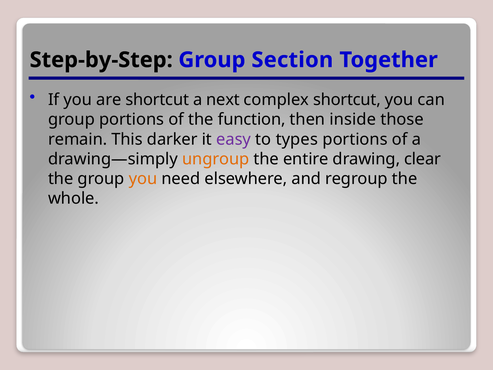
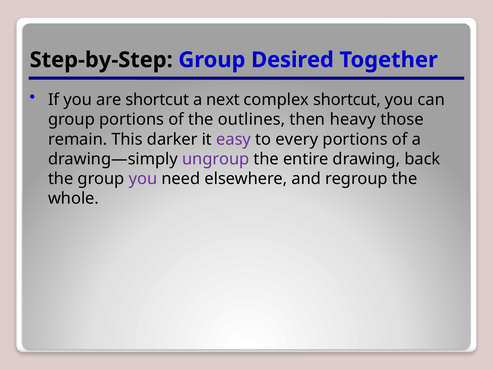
Section: Section -> Desired (292, 60)
function: function -> outlines (252, 119)
inside: inside -> heavy (353, 119)
types: types -> every (297, 139)
ungroup colour: orange -> purple (216, 159)
clear: clear -> back (422, 159)
you colour: orange -> purple (143, 179)
